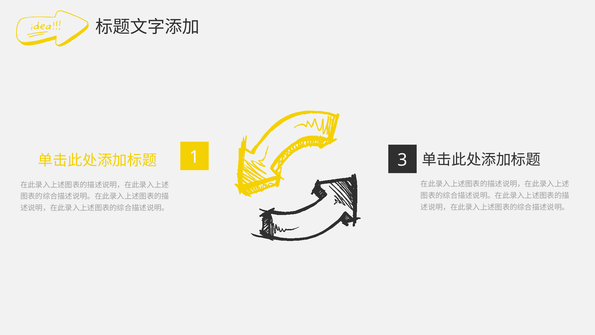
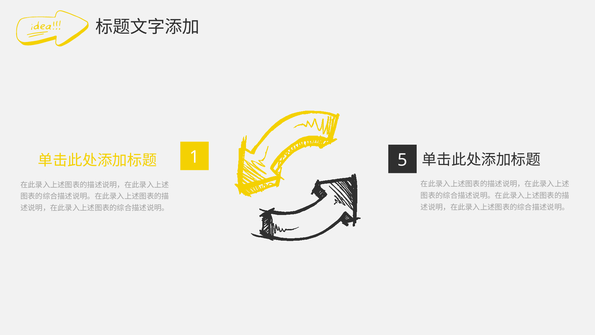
3: 3 -> 5 (402, 160)
